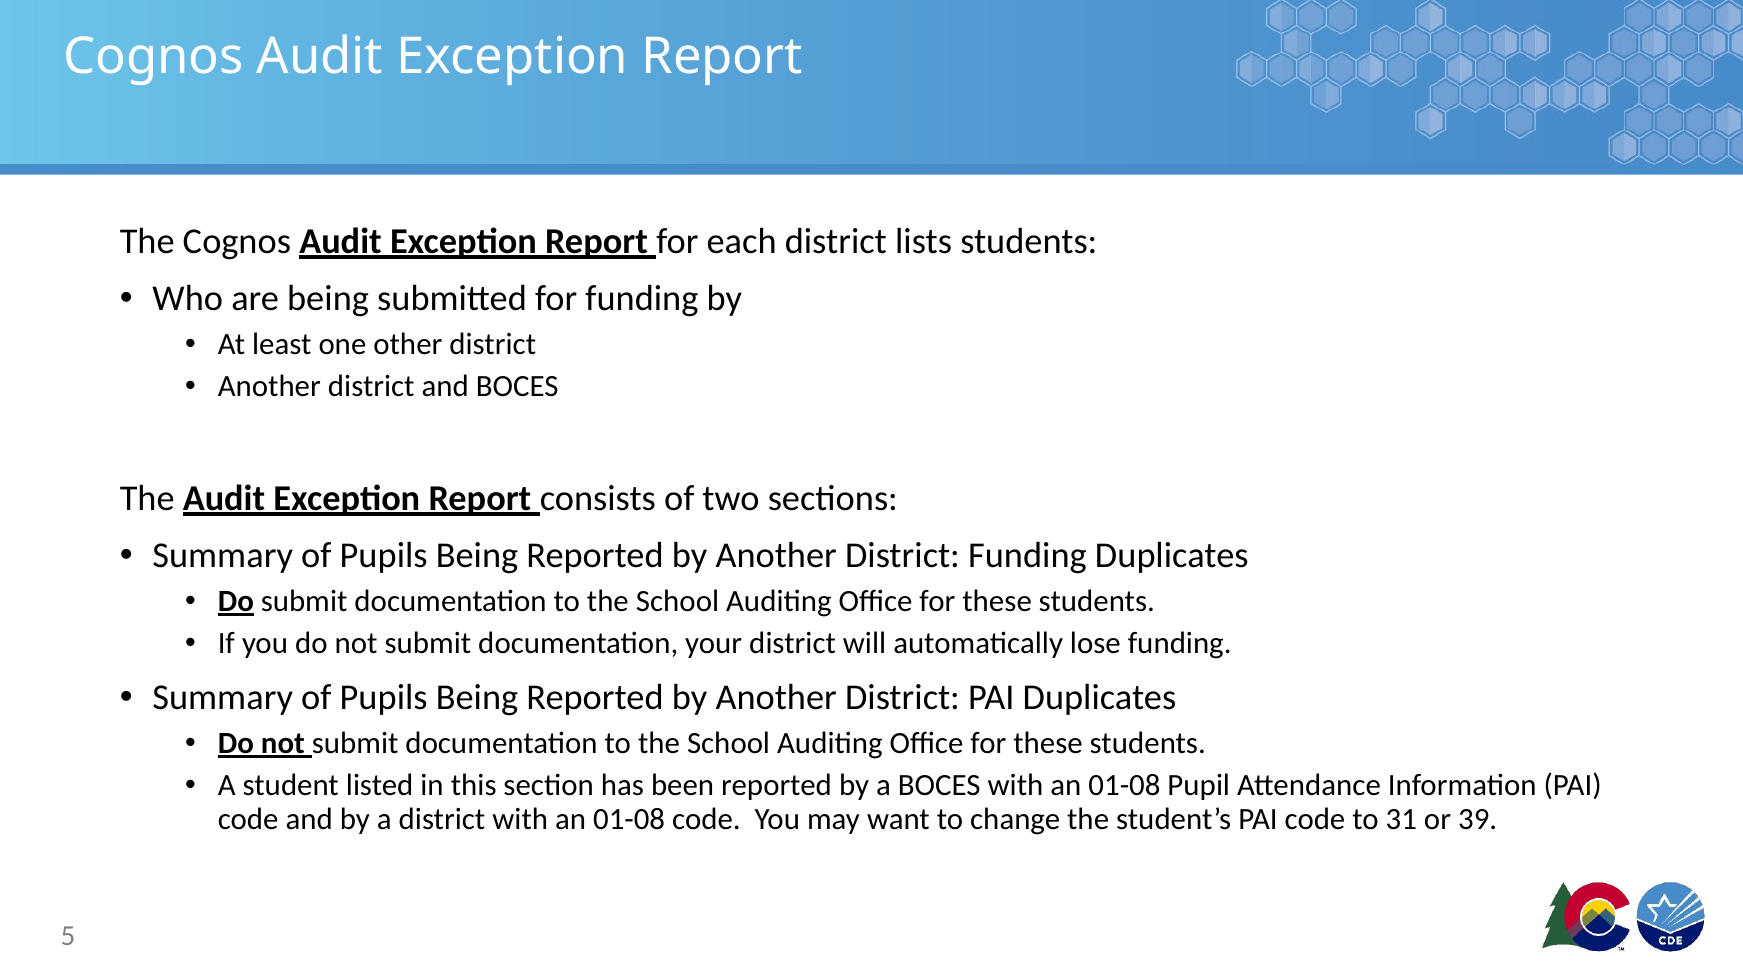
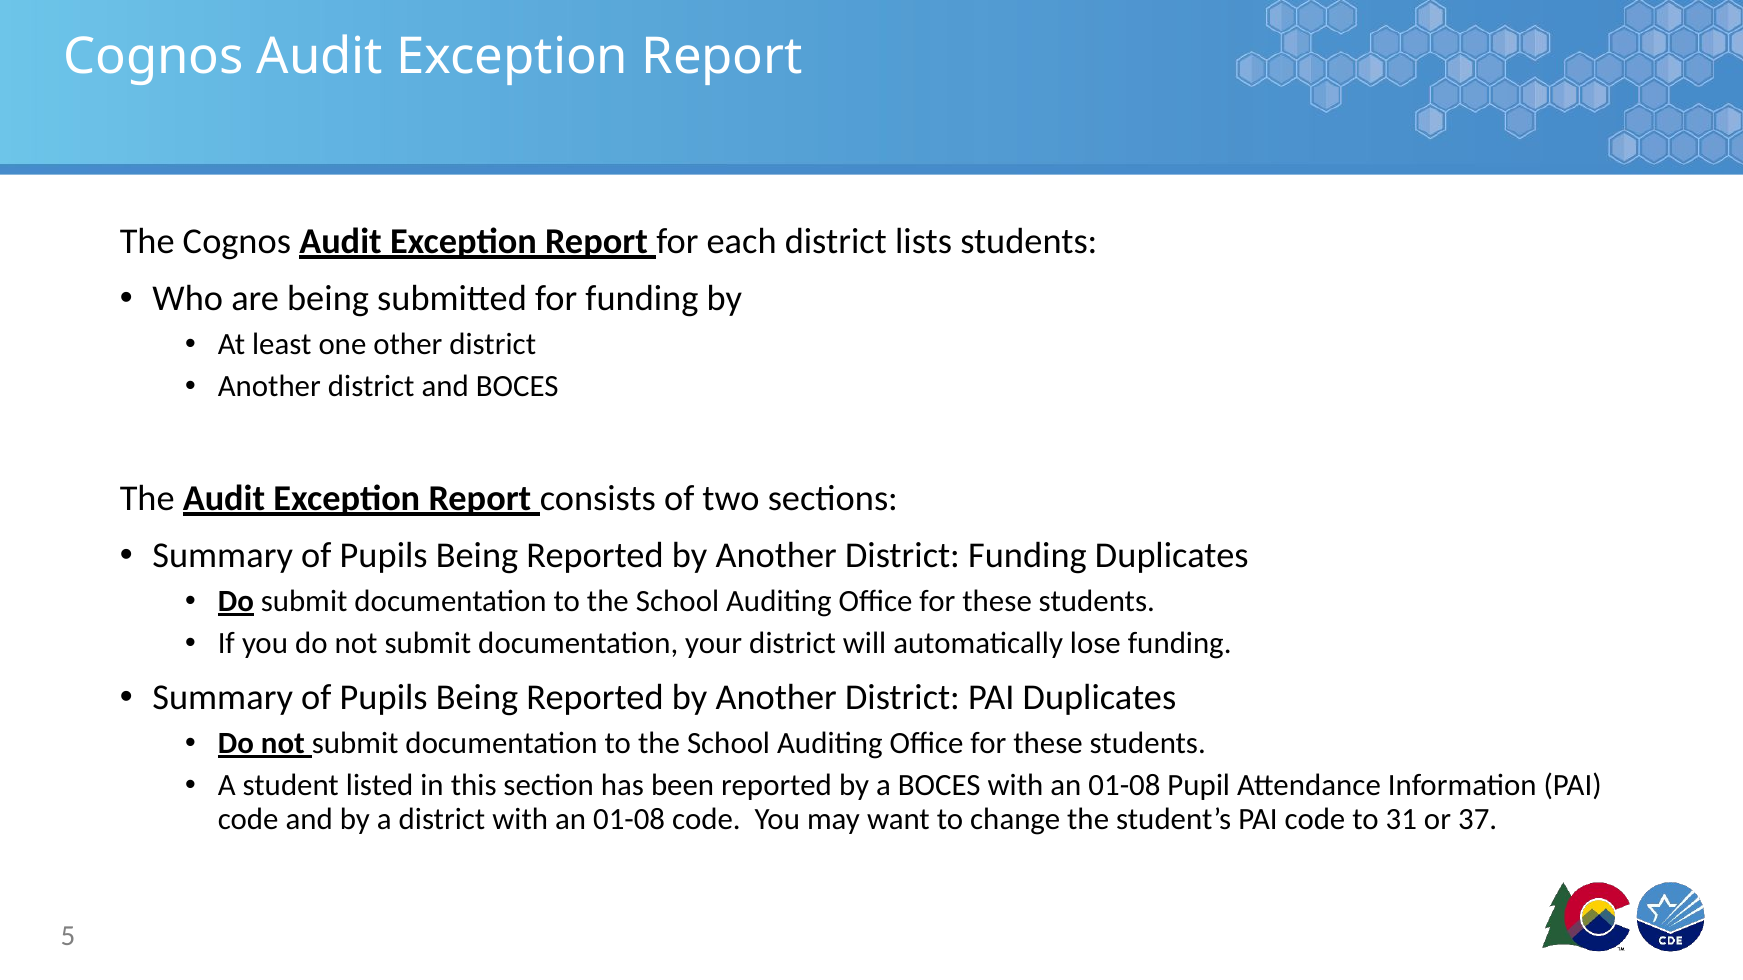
39: 39 -> 37 (1478, 819)
